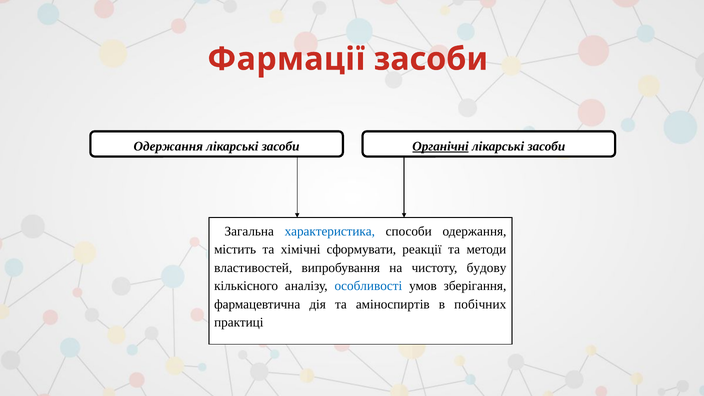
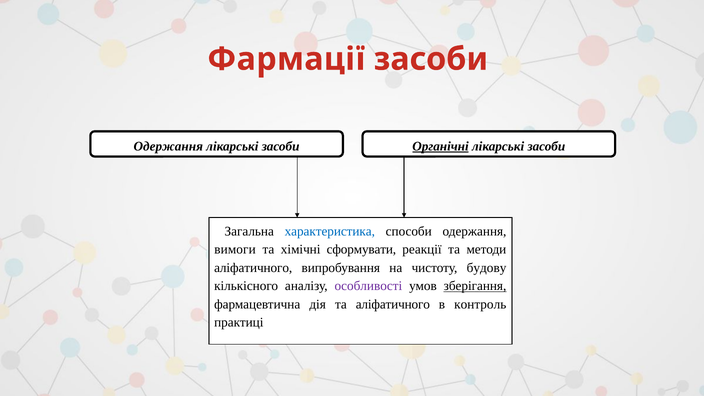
містить: містить -> вимоги (235, 250)
властивостей: властивостей -> аліфатичного (253, 268)
особливості colour: blue -> purple (368, 286)
зберігання underline: none -> present (475, 286)
та аміноспиртів: аміноспиртів -> аліфатичного (393, 304)
побічних: побічних -> контроль (480, 304)
